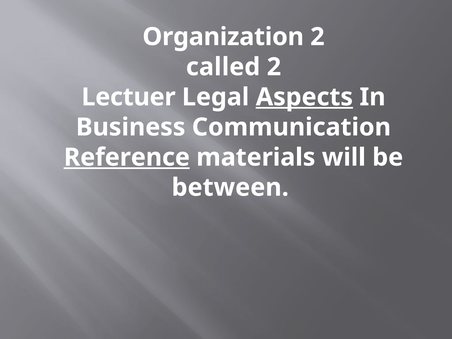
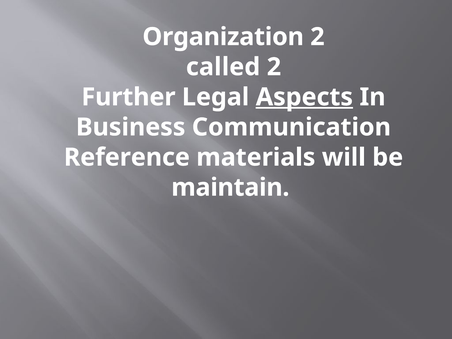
Lectuer: Lectuer -> Further (128, 97)
Reference underline: present -> none (127, 157)
between: between -> maintain (230, 187)
